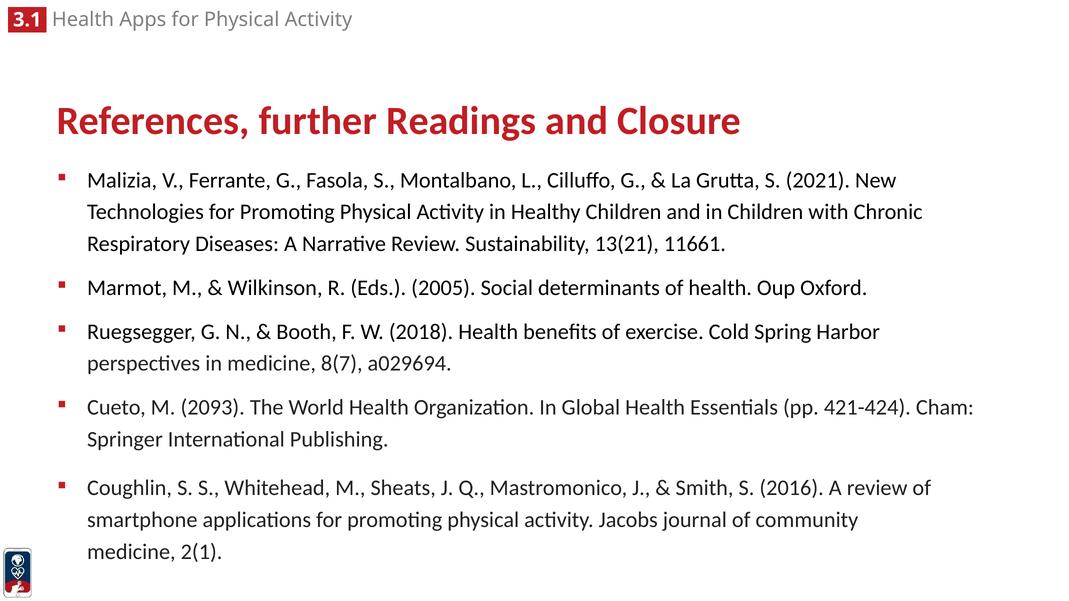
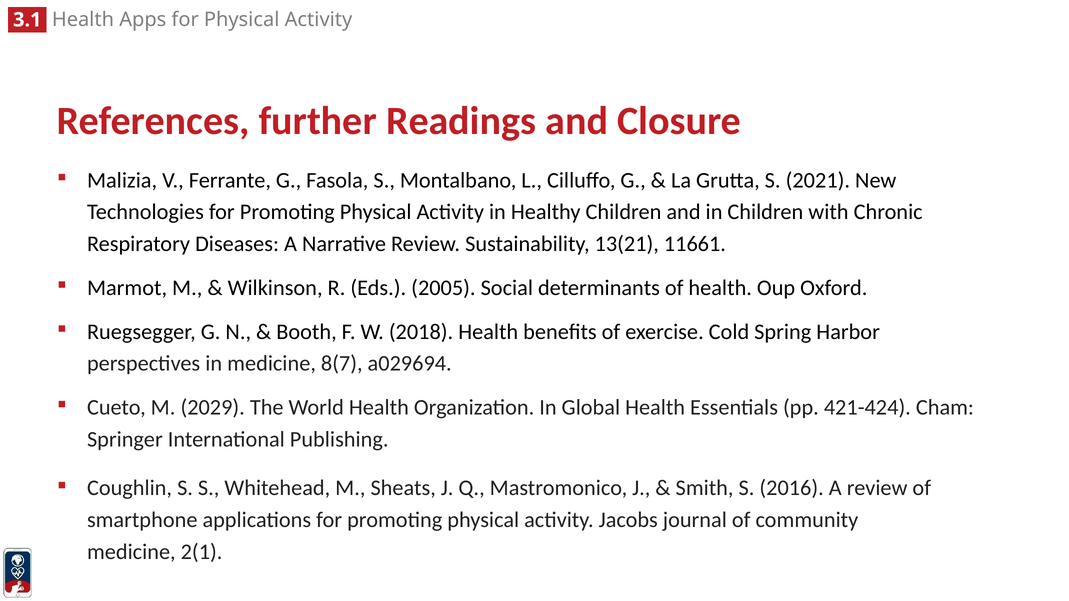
2093: 2093 -> 2029 (213, 408)
